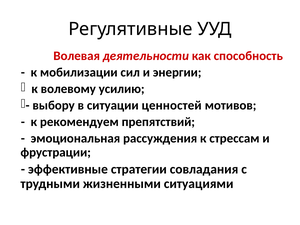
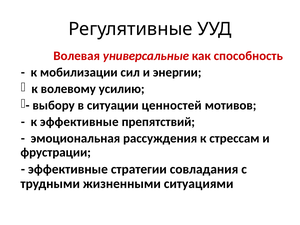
деятельности: деятельности -> универсальные (146, 56)
к рекомендуем: рекомендуем -> эффективные (79, 122)
